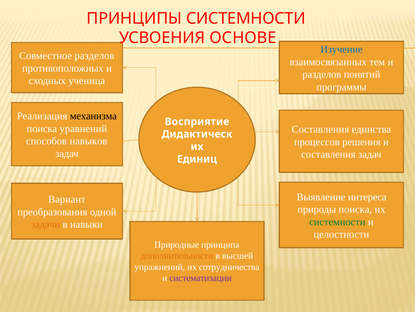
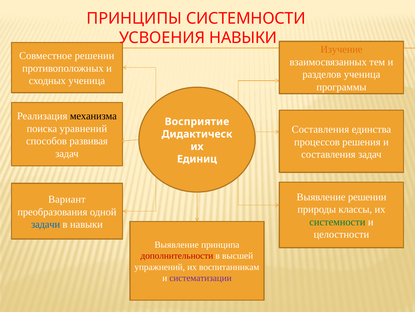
УСВОЕНИЯ ОСНОВЕ: ОСНОВЕ -> НАВЫКИ (243, 38)
Изучение colour: blue -> orange (341, 49)
Совместное разделов: разделов -> решении (95, 56)
разделов понятий: понятий -> ученица (362, 74)
навыков: навыков -> развивая (89, 141)
Выявление интереса: интереса -> решении (367, 196)
природы поиска: поиска -> классы (355, 209)
задачи colour: orange -> blue (46, 224)
Природные: Природные -> Выявление (177, 244)
дополнительности colour: orange -> red (177, 255)
сотрудничества: сотрудничества -> воспитанникам (229, 266)
